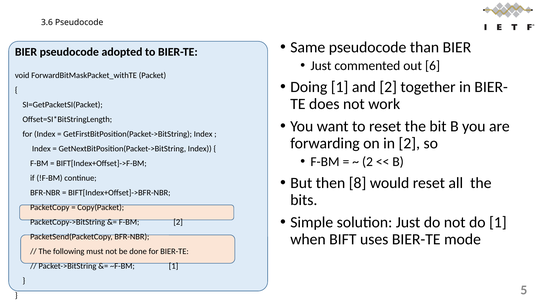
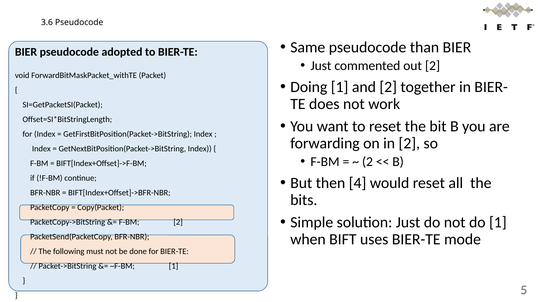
out 6: 6 -> 2 (433, 66)
8: 8 -> 4 (358, 183)
